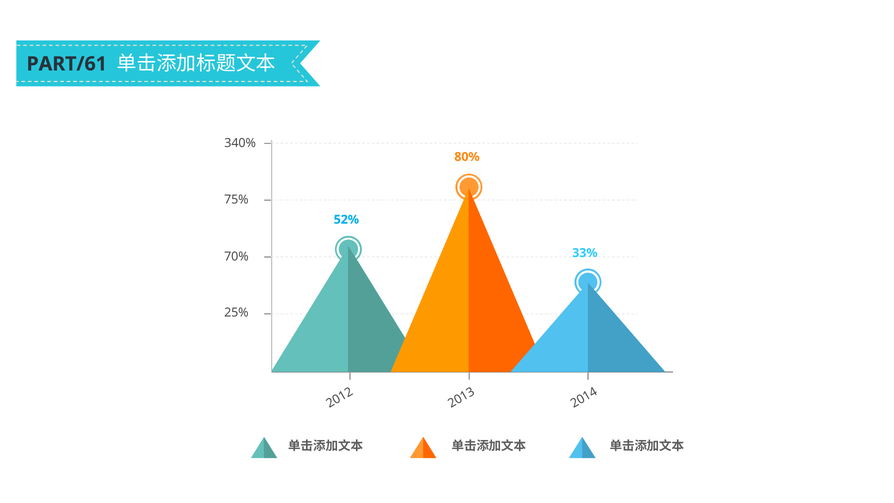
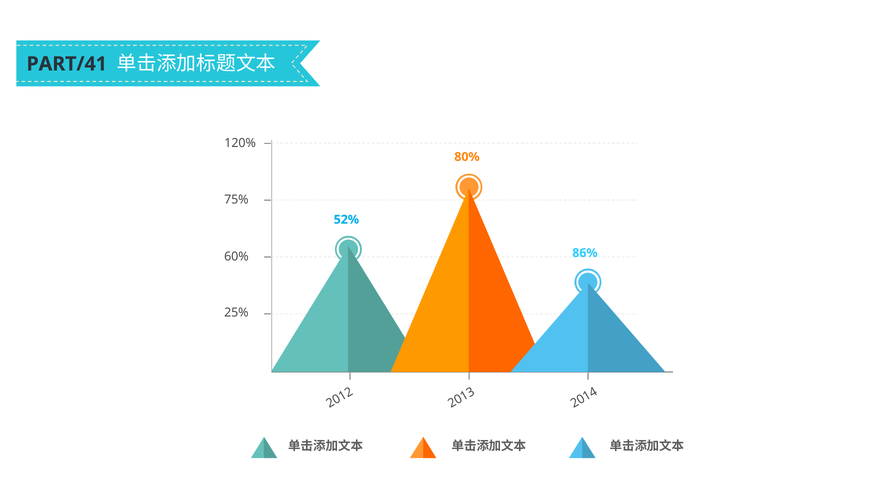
PART/61: PART/61 -> PART/41 (67, 64)
340%: 340% -> 120% (240, 143)
33%: 33% -> 86% (585, 253)
70%: 70% -> 60% (236, 257)
